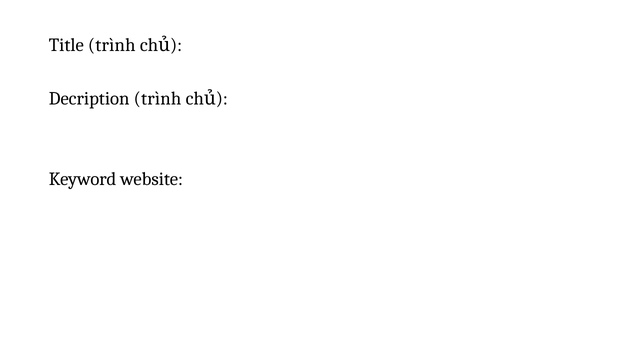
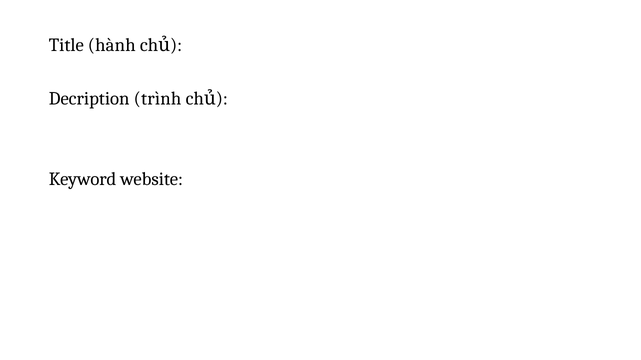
Title trình: trình -> hành (112, 45)
